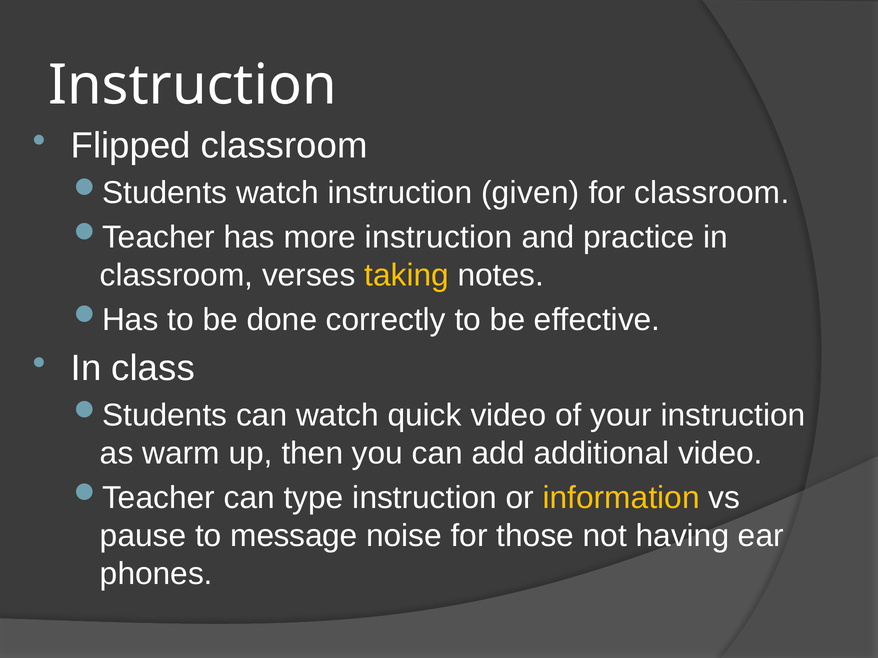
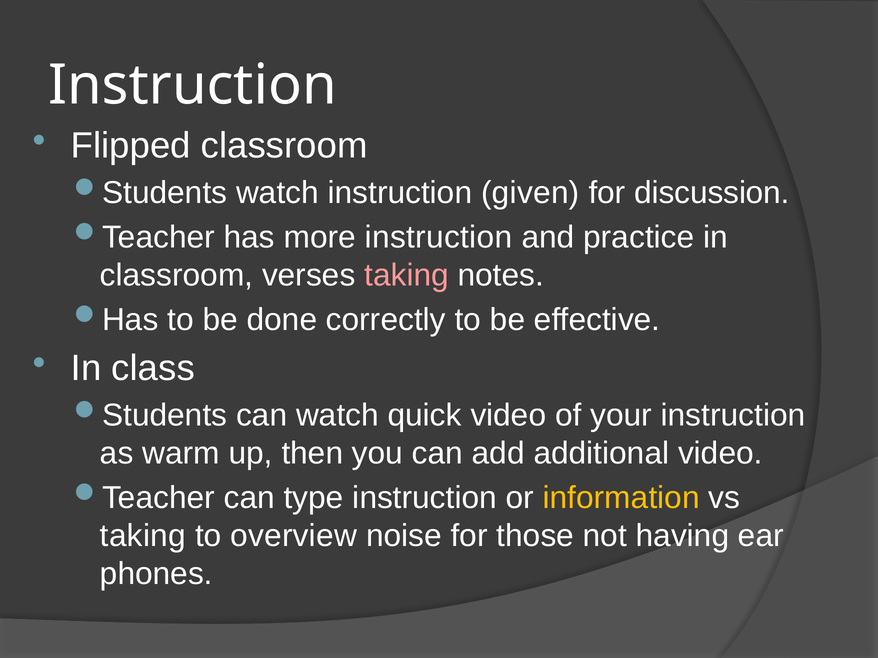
for classroom: classroom -> discussion (712, 193)
taking colour: yellow -> pink (407, 276)
pause: pause -> taking (143, 536)
message: message -> overview (294, 536)
